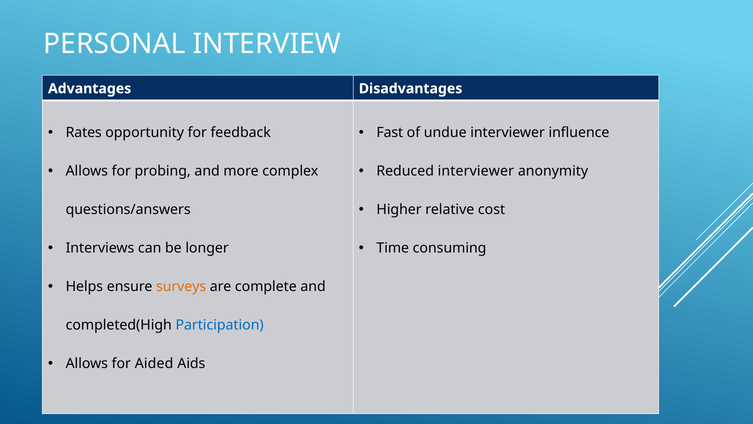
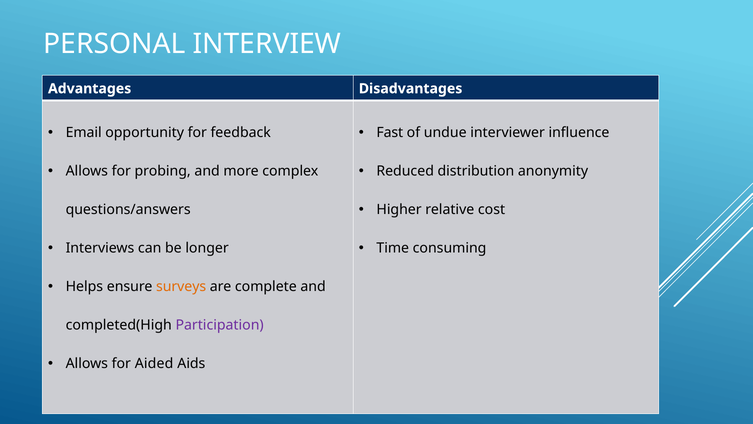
Rates: Rates -> Email (84, 133)
Reduced interviewer: interviewer -> distribution (476, 171)
Participation colour: blue -> purple (220, 325)
